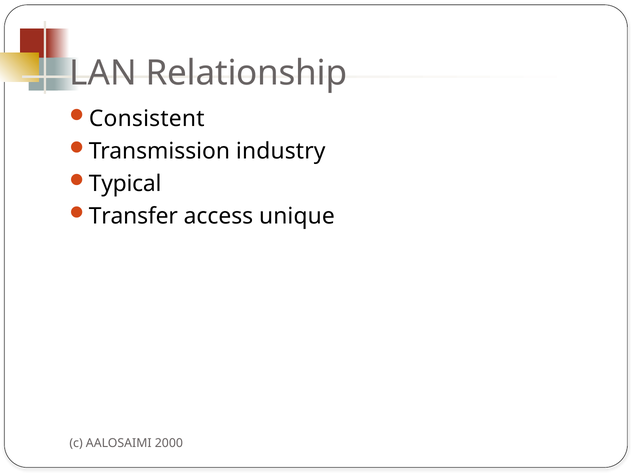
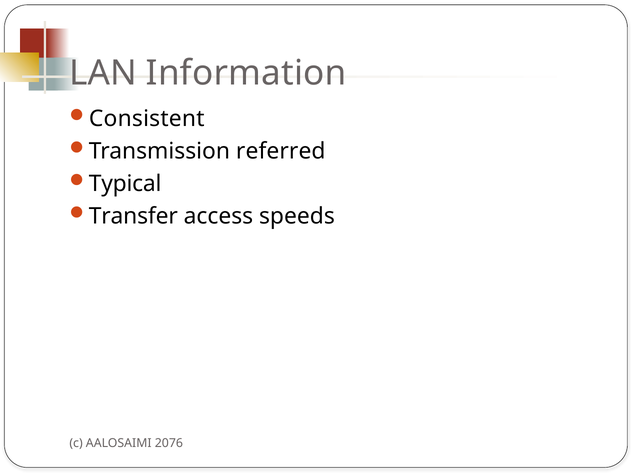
Relationship: Relationship -> Information (246, 73)
industry: industry -> referred (281, 151)
unique: unique -> speeds (297, 216)
2000: 2000 -> 2076 (169, 443)
